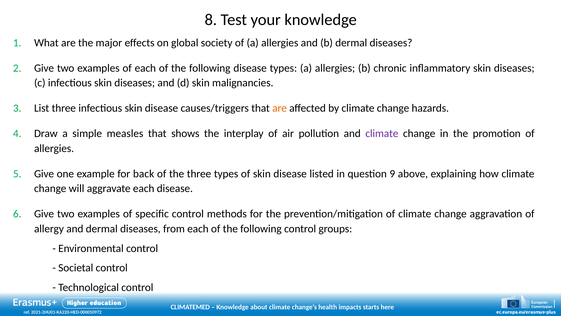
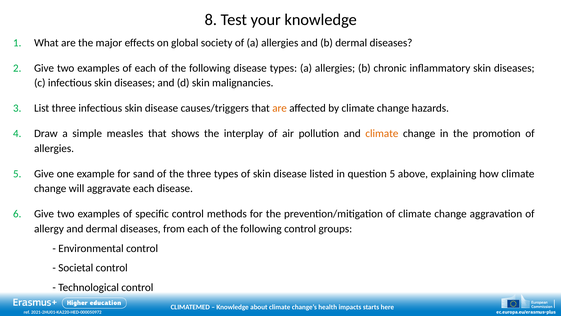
climate colour: purple -> orange (382, 133)
back: back -> sand (144, 174)
question 9: 9 -> 5 (392, 174)
